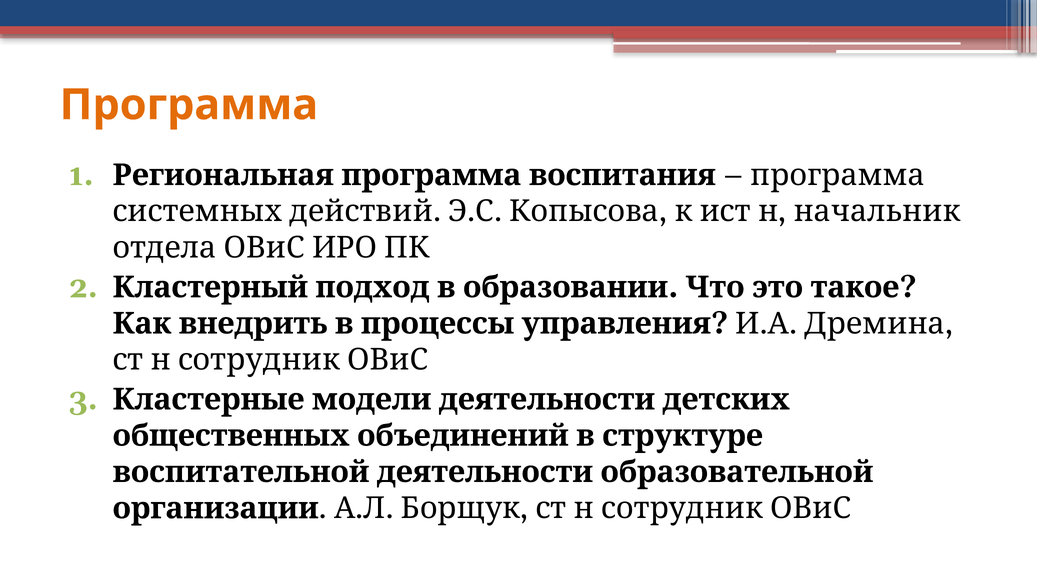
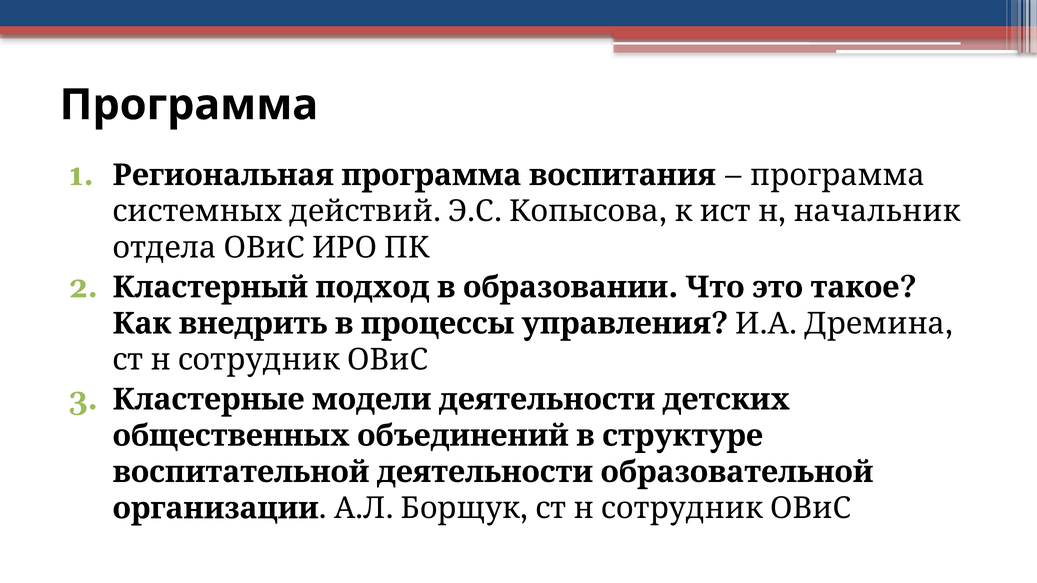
Программа colour: orange -> black (189, 105)
